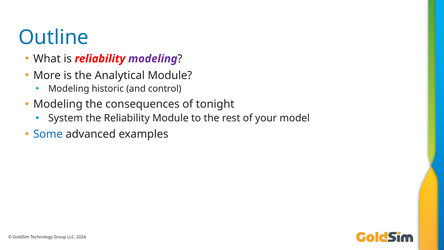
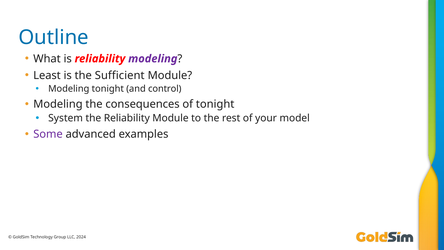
More: More -> Least (47, 75)
Analytical: Analytical -> Sufficient (120, 75)
Modeling historic: historic -> tonight (108, 89)
Some colour: blue -> purple (48, 134)
